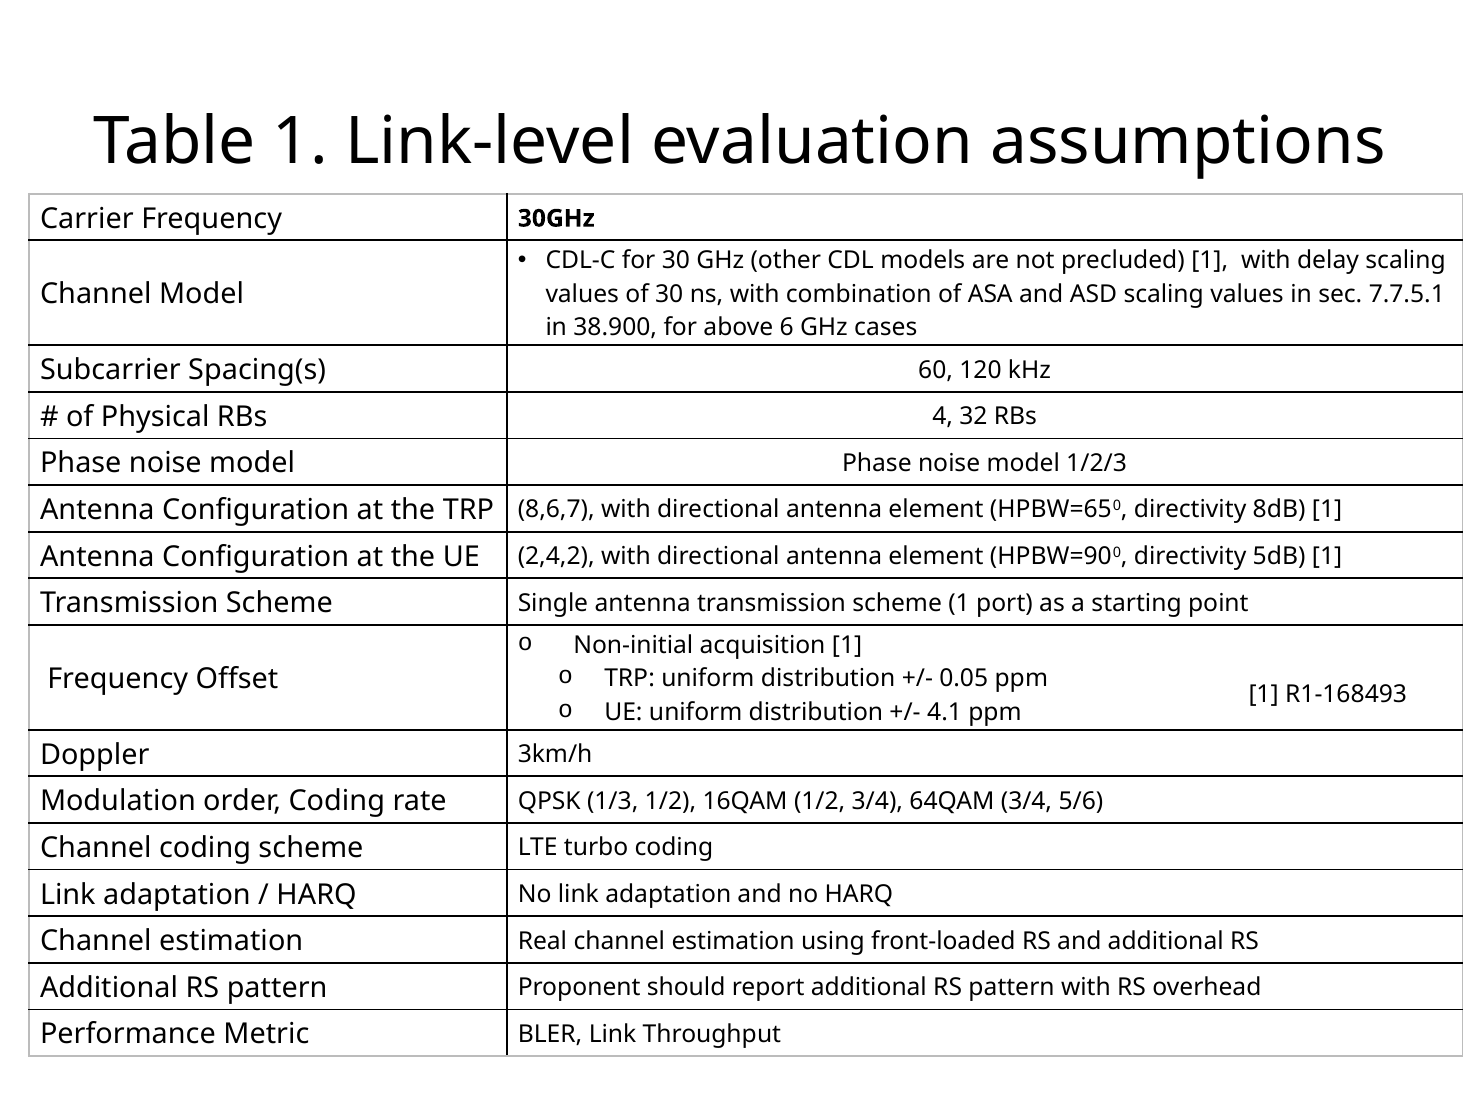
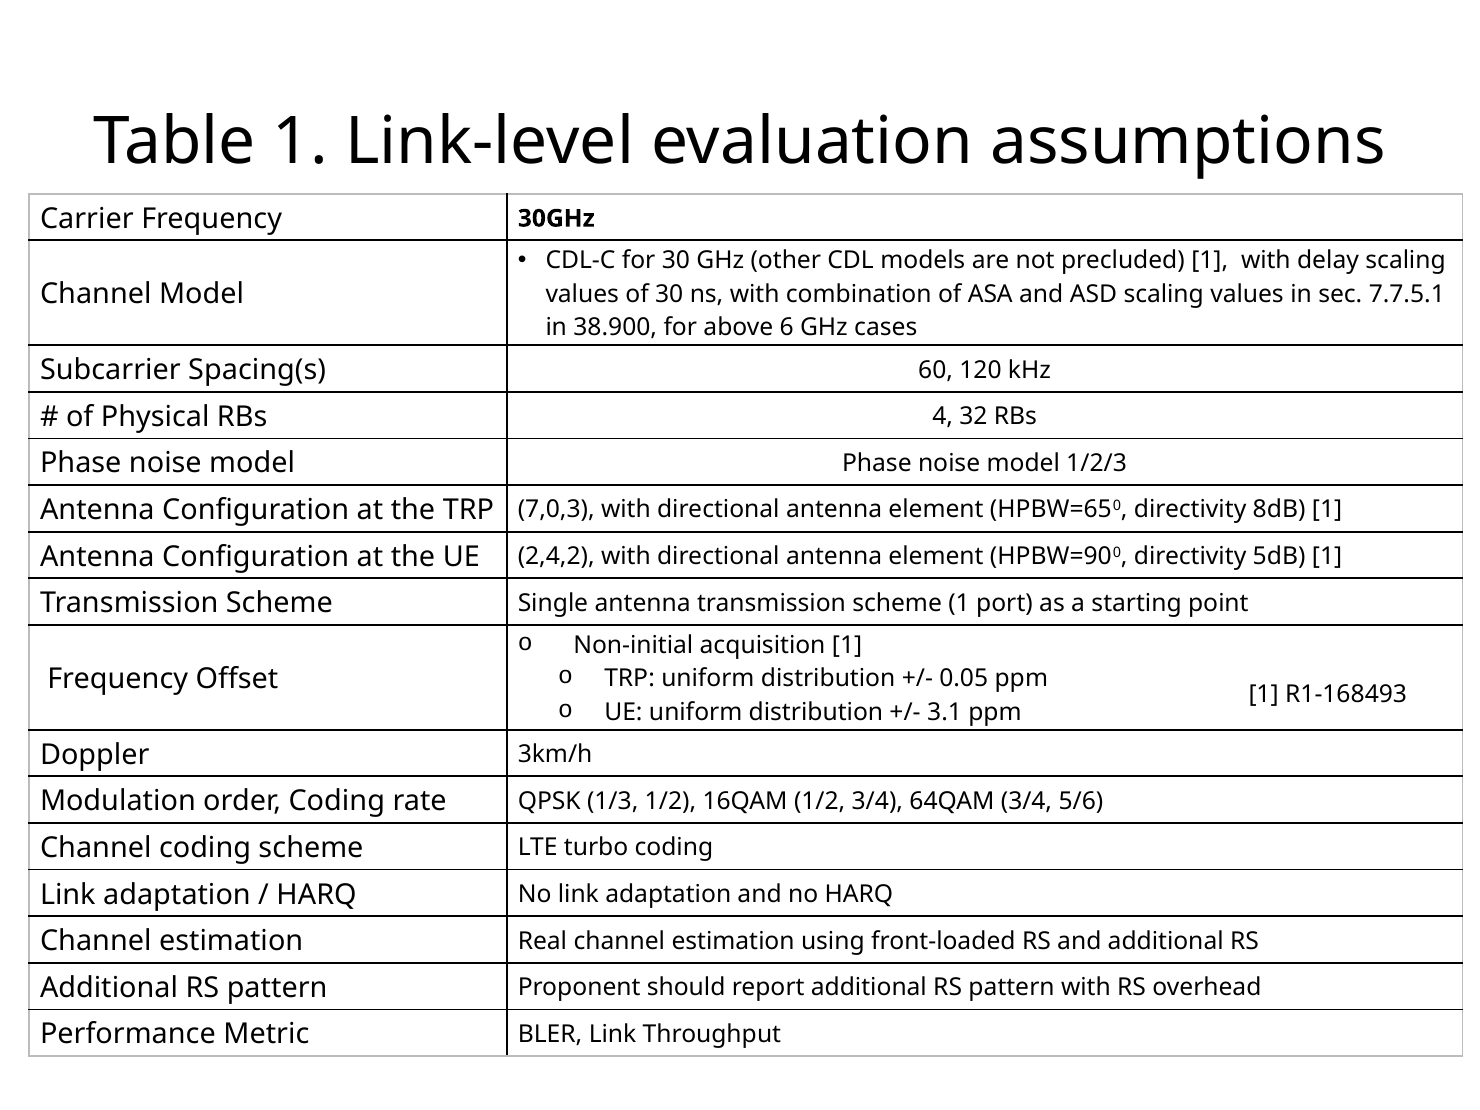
8,6,7: 8,6,7 -> 7,0,3 (556, 510)
4.1: 4.1 -> 3.1 (945, 712)
